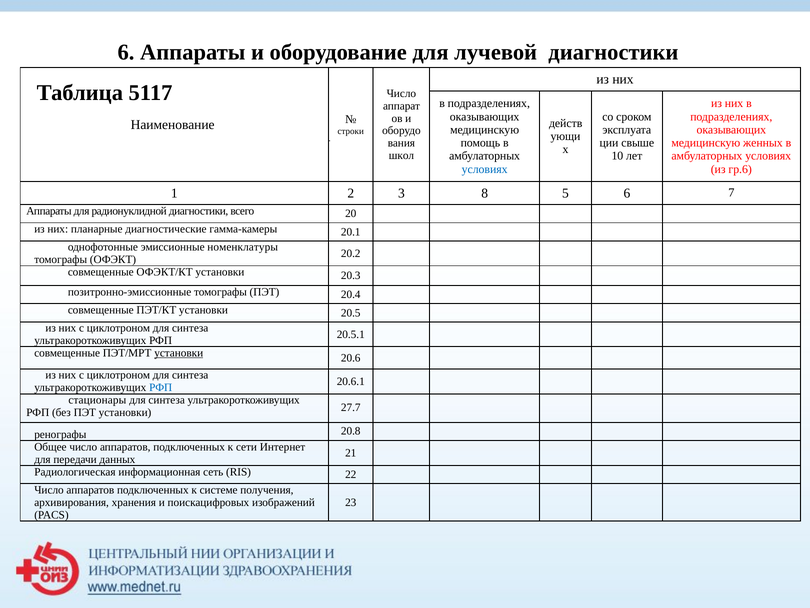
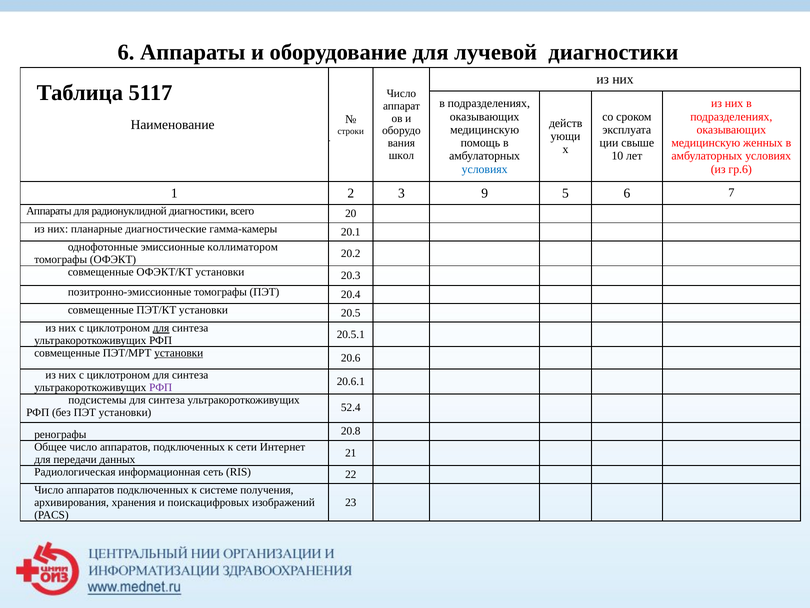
8: 8 -> 9 (485, 193)
номенклатуры: номенклатуры -> коллиматором (243, 247)
для underline: none -> present (161, 328)
РФП colour: blue -> purple (161, 387)
стационары: стационары -> подсистемы (97, 400)
27.7: 27.7 -> 52.4 (351, 407)
